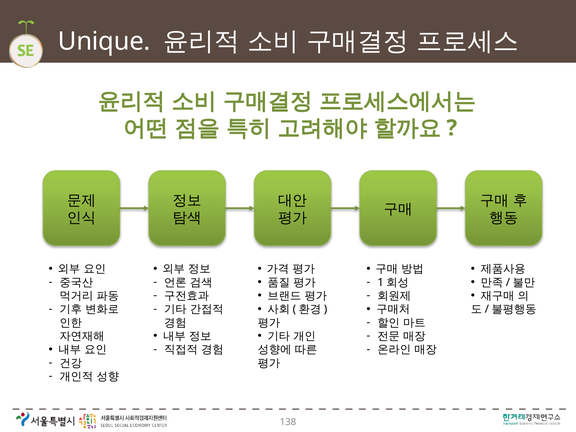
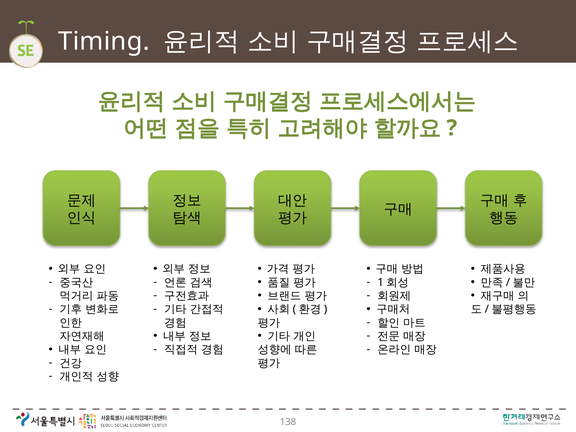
Unique: Unique -> Timing (104, 41)
